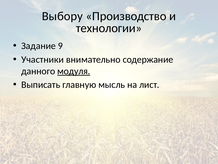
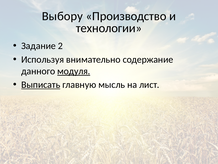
9: 9 -> 2 (60, 46)
Участники: Участники -> Используя (43, 59)
Выписать underline: none -> present (41, 85)
